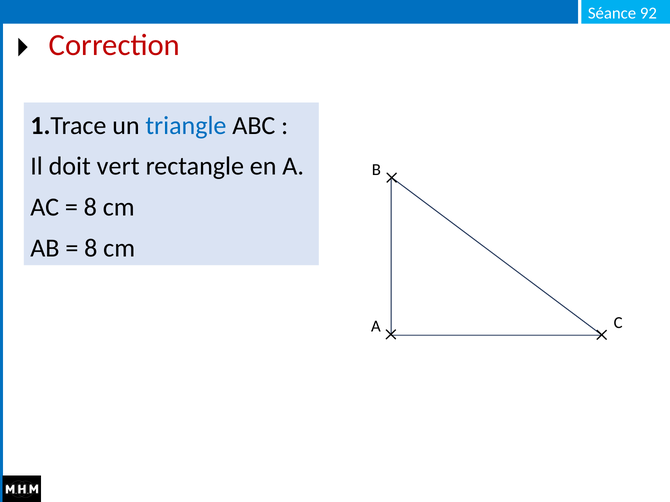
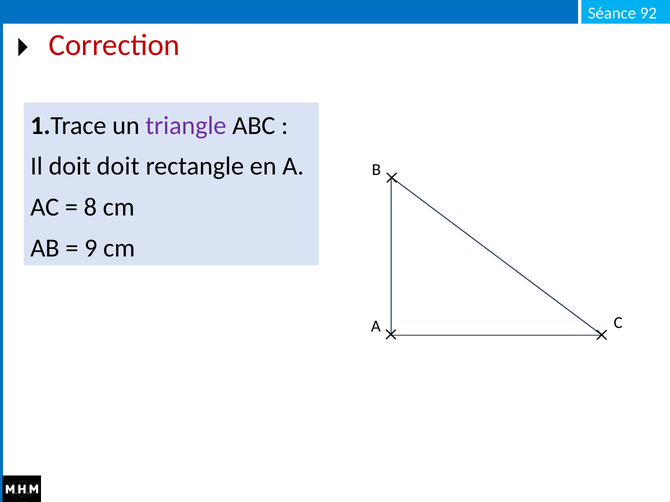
triangle colour: blue -> purple (186, 126)
doit vert: vert -> doit (118, 167)
8: 8 -> 9 (91, 248)
